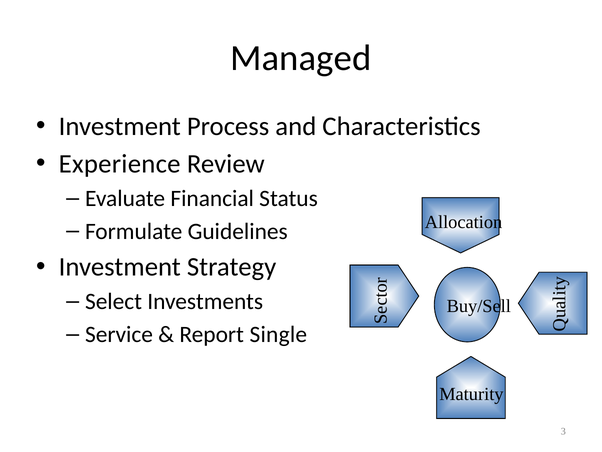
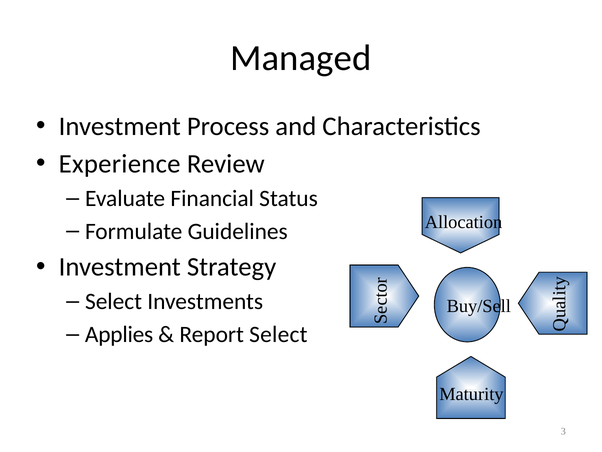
Service: Service -> Applies (119, 334)
Report Single: Single -> Select (278, 334)
